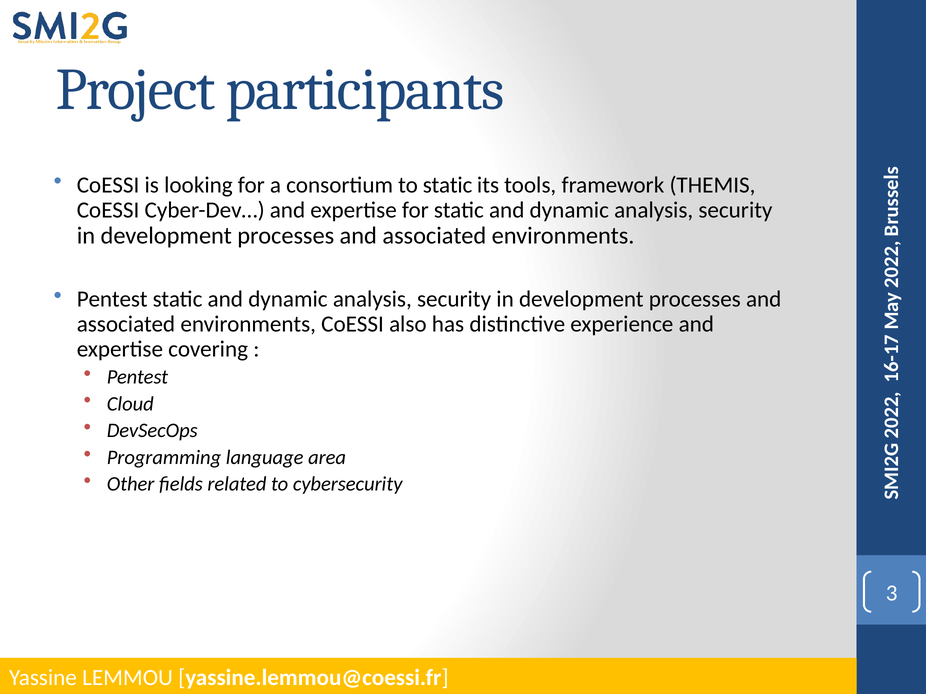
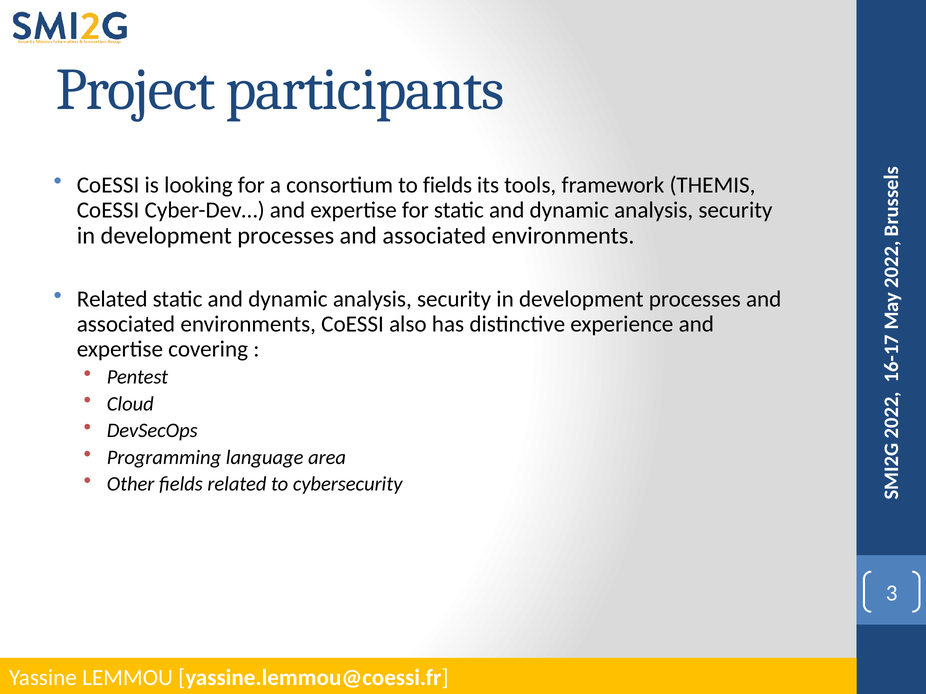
to static: static -> fields (448, 185)
Pentest: Pentest -> Related (112, 299)
